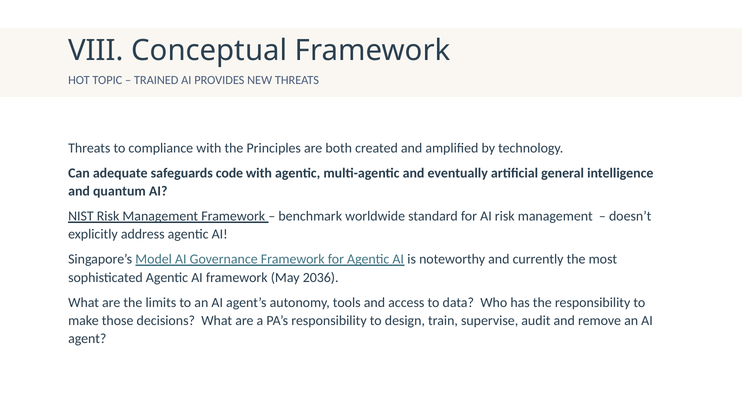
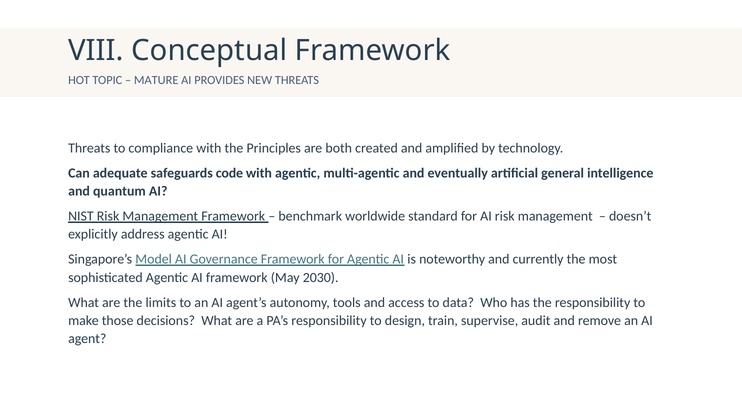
TRAINED: TRAINED -> MATURE (156, 80)
2036: 2036 -> 2030 (321, 278)
